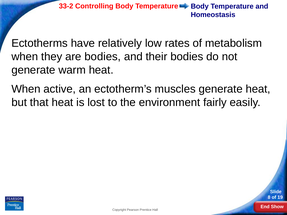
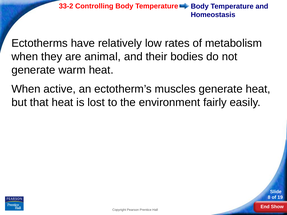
are bodies: bodies -> animal (103, 57)
